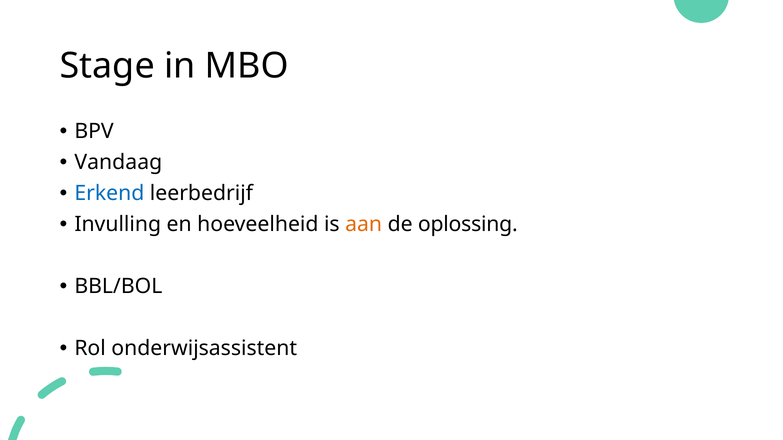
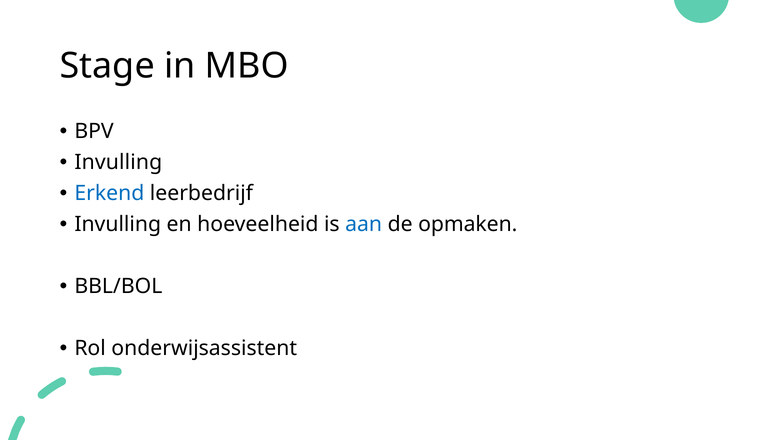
Vandaag: Vandaag -> Invulling (118, 163)
aan colour: orange -> blue (364, 225)
oplossing: oplossing -> opmaken (468, 225)
